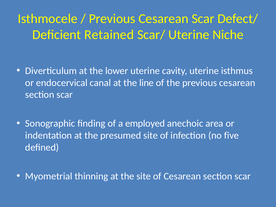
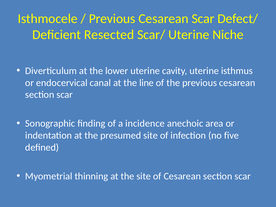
Retained: Retained -> Resected (109, 35)
employed: employed -> incidence (145, 123)
